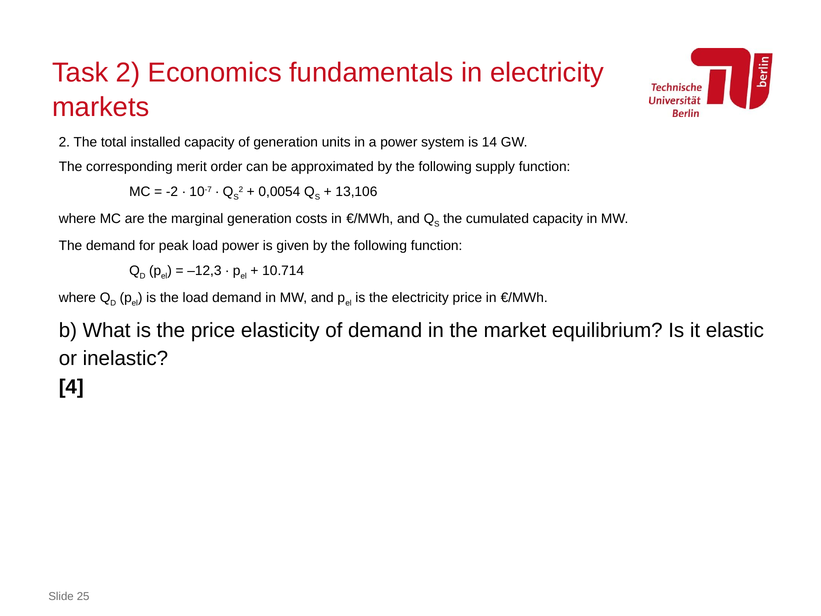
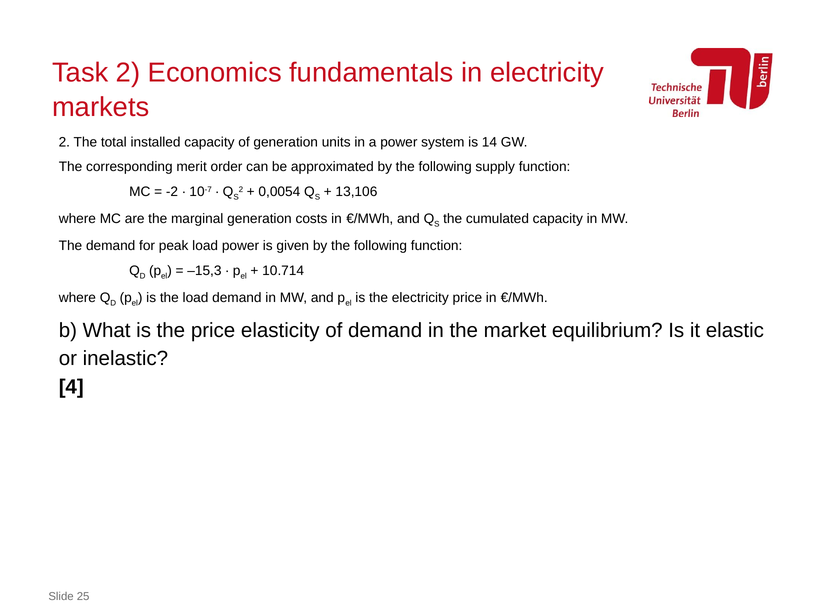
–12,3: –12,3 -> –15,3 (204, 271)
